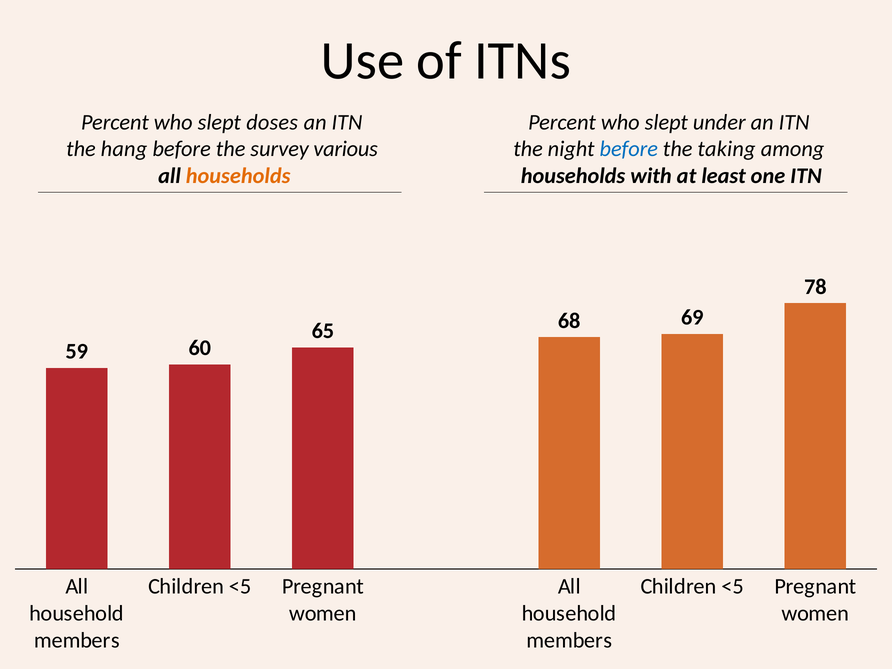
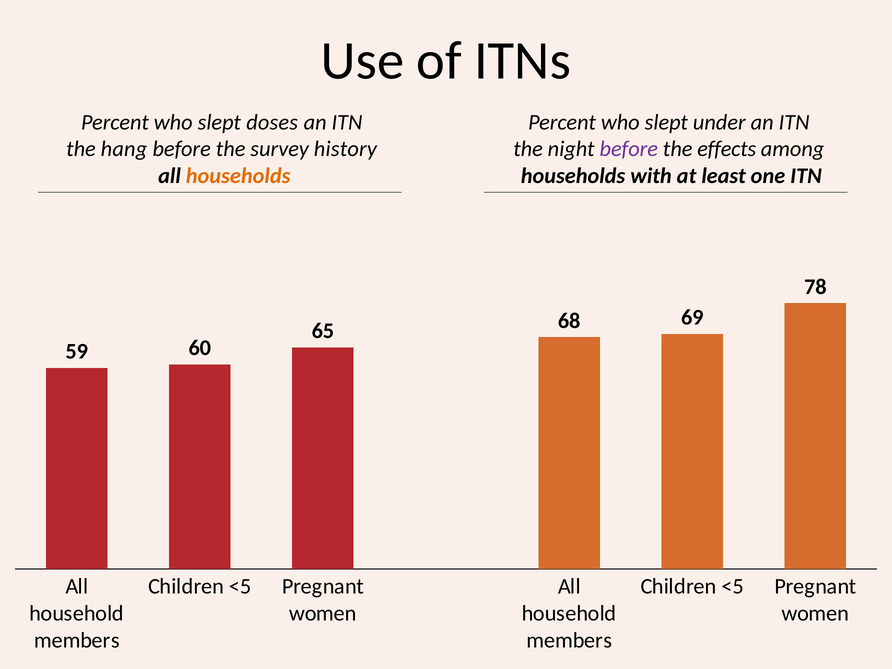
various: various -> history (345, 149)
before colour: blue -> purple (629, 149)
taking: taking -> effects (727, 149)
